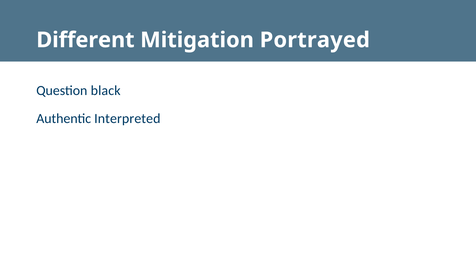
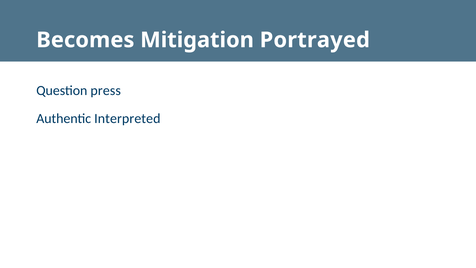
Different: Different -> Becomes (85, 40)
black: black -> press (106, 91)
